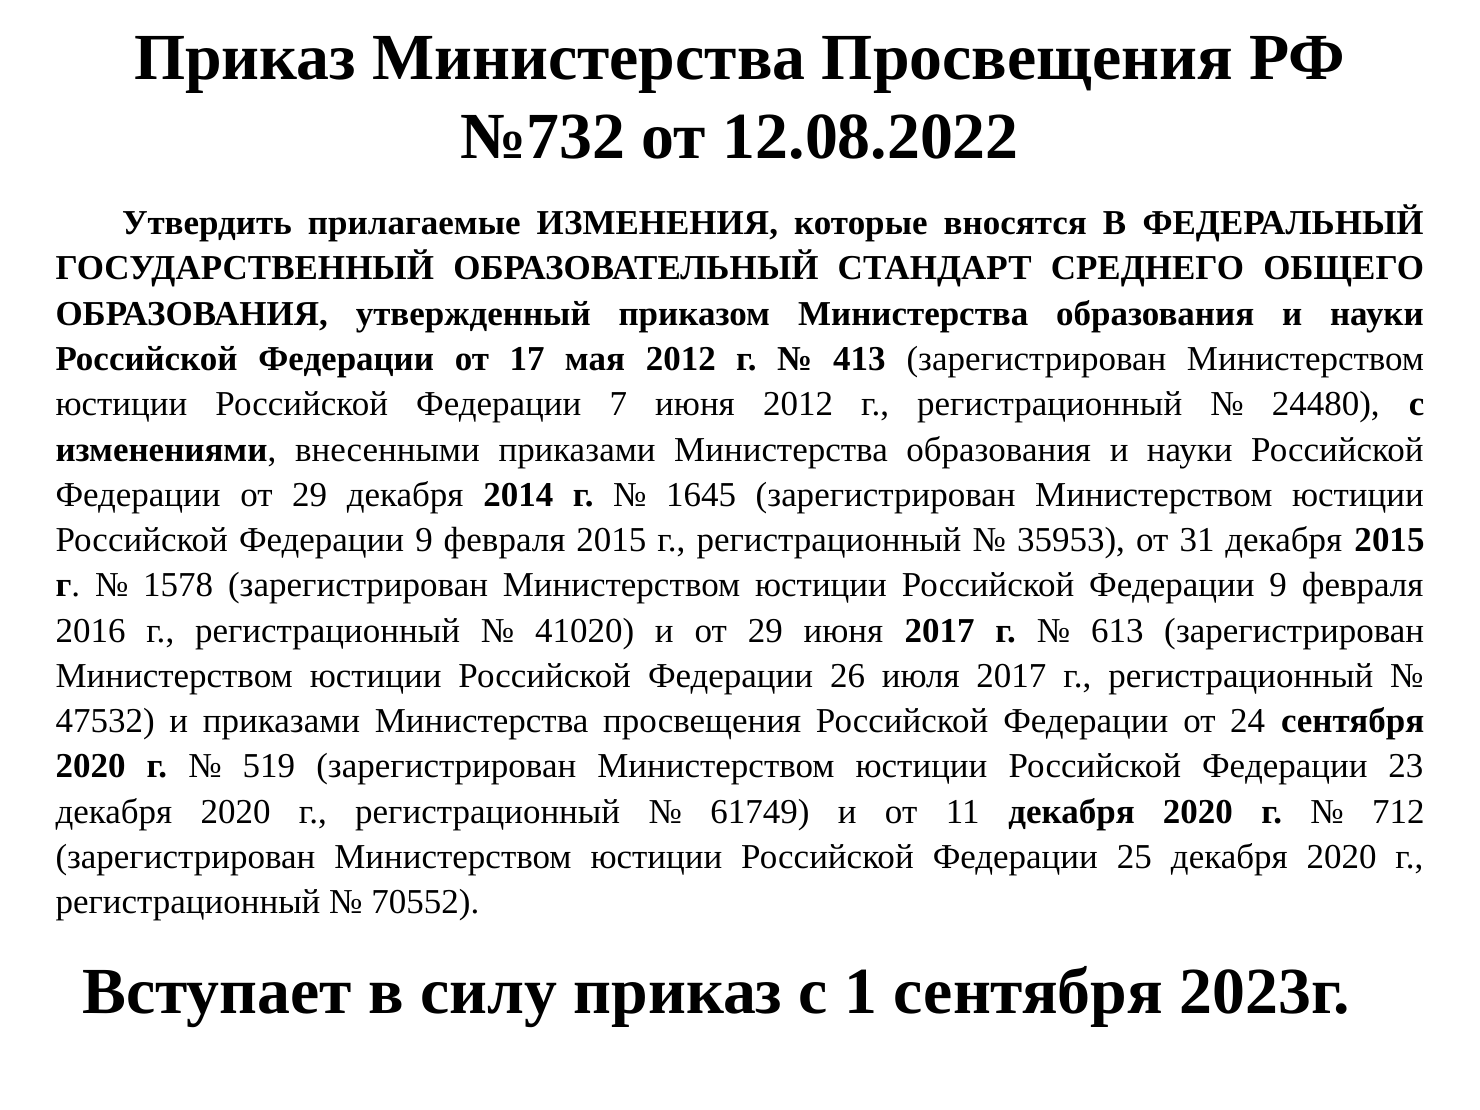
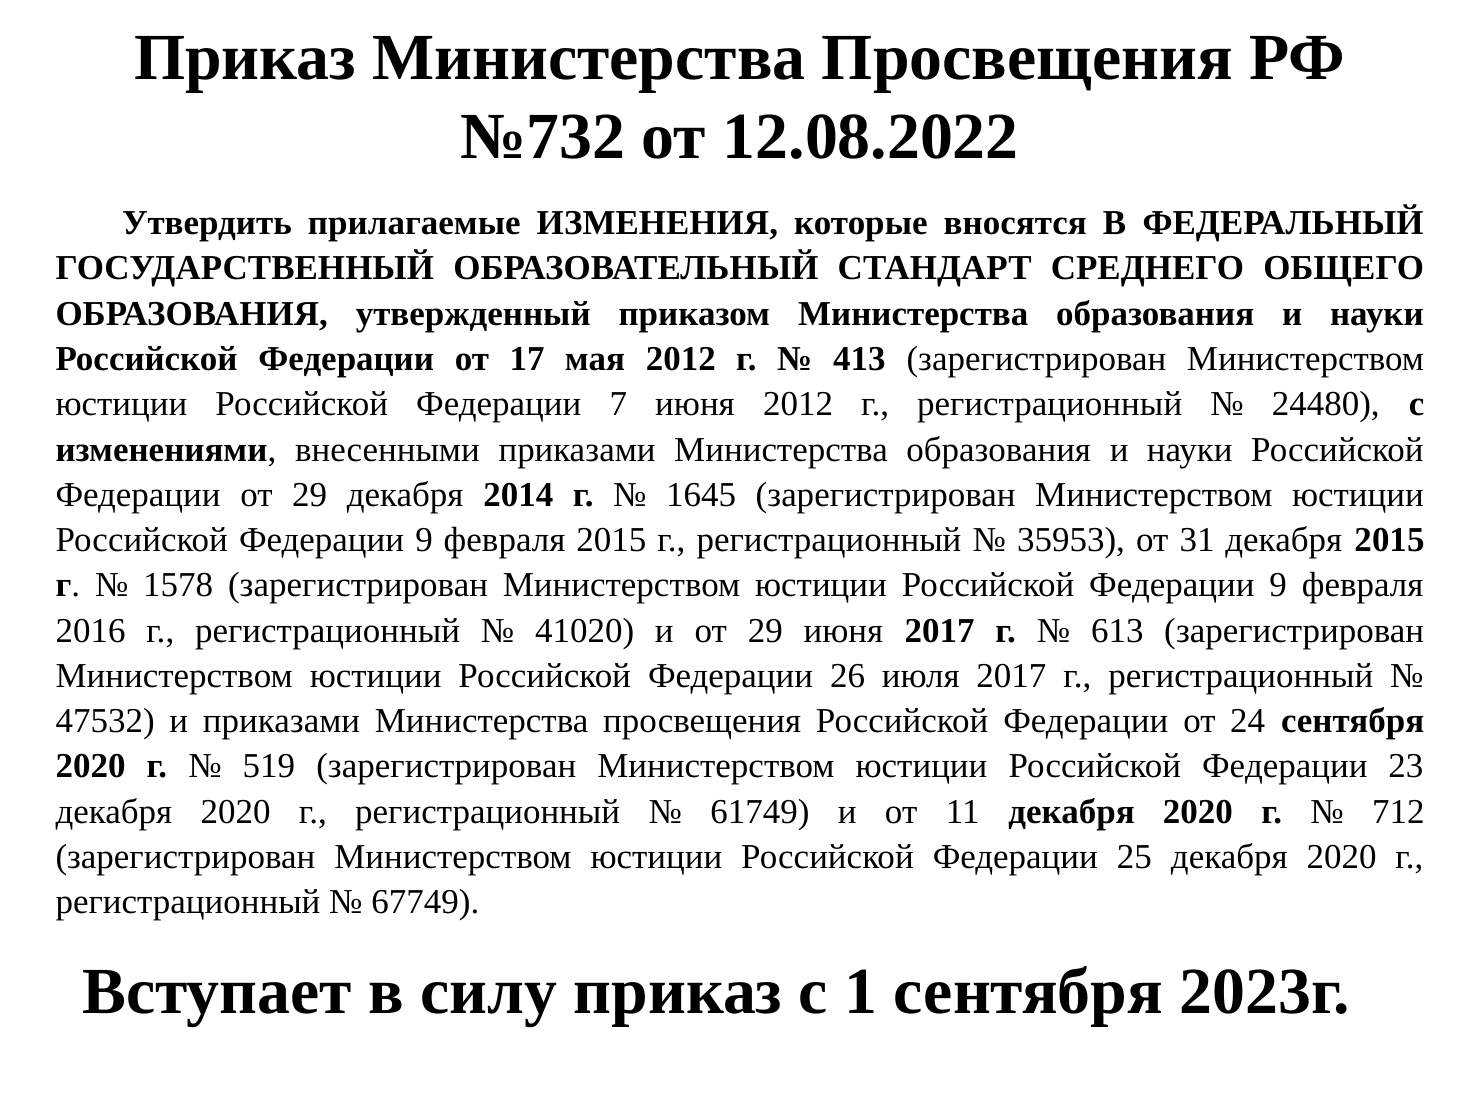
70552: 70552 -> 67749 (425, 902)
